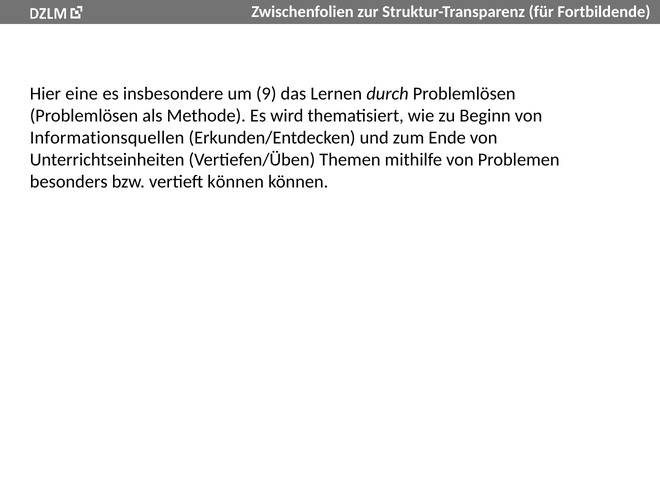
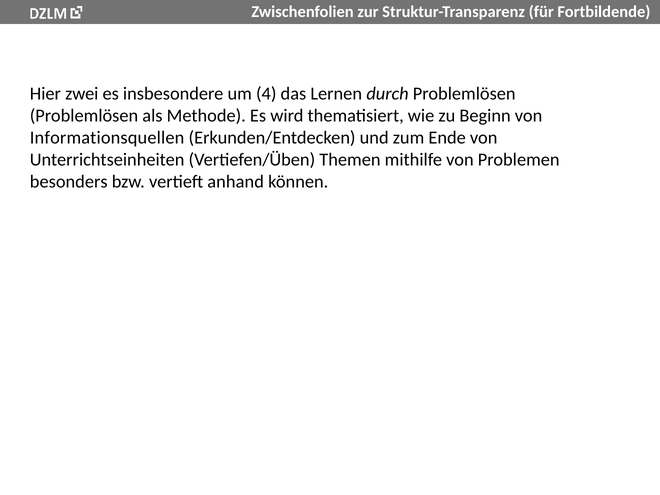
eine: eine -> zwei (82, 93)
9: 9 -> 4 (266, 93)
vertieft können: können -> anhand (236, 182)
